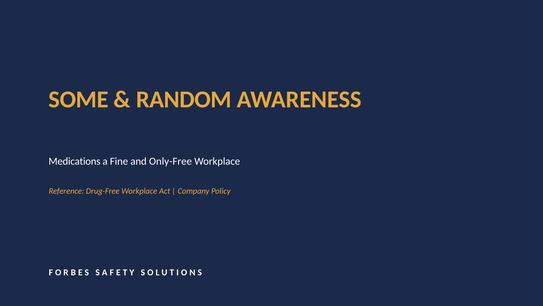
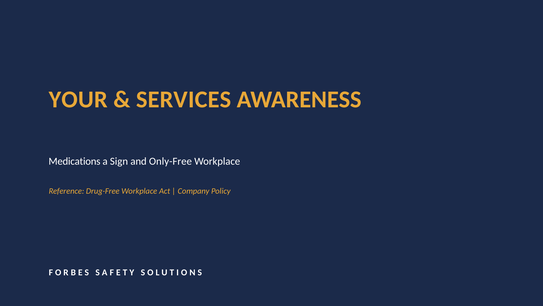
SOME: SOME -> YOUR (78, 99)
RANDOM: RANDOM -> SERVICES (184, 99)
Fine: Fine -> Sign (119, 161)
